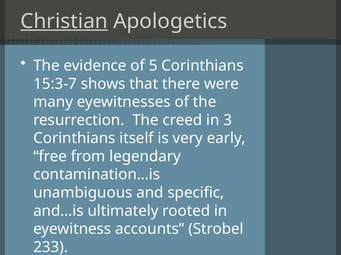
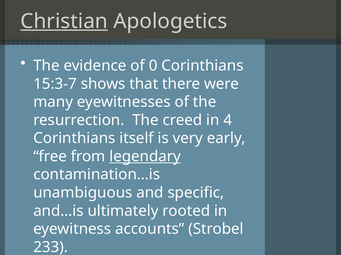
5: 5 -> 0 (153, 66)
3: 3 -> 4 (228, 120)
legendary underline: none -> present (145, 157)
